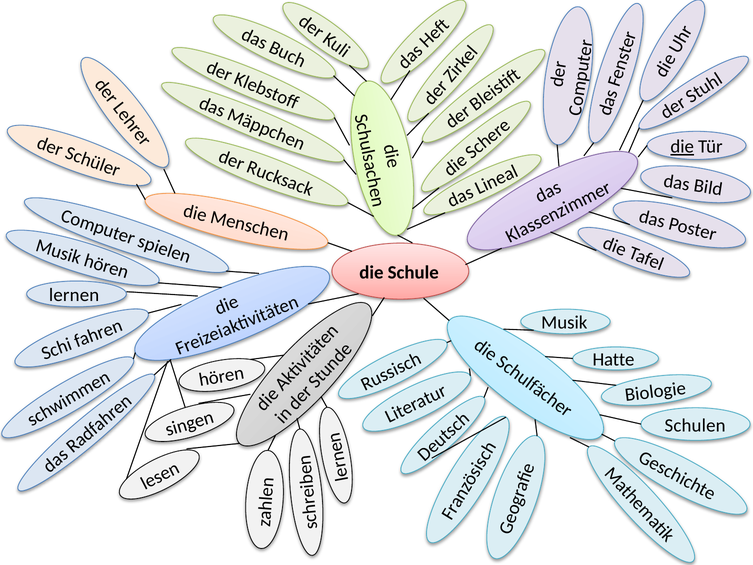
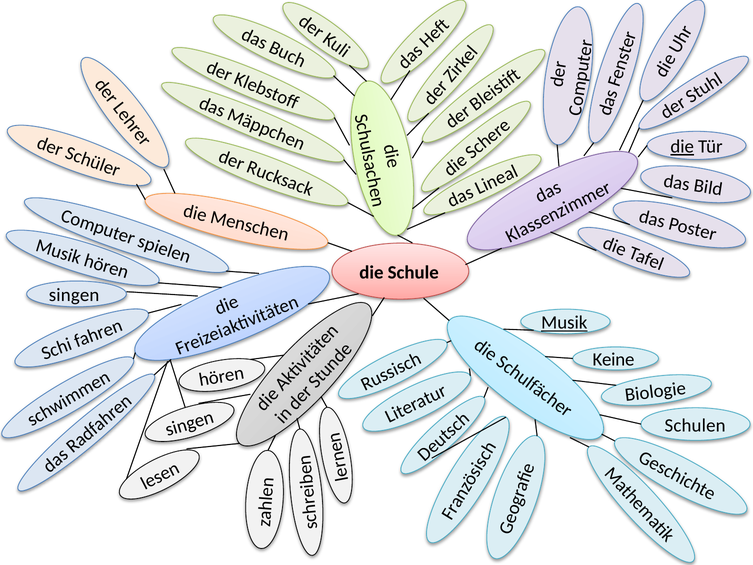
lernen: lernen -> singen (74, 295)
Musik underline: none -> present (564, 323)
Hatte: Hatte -> Keine (613, 360)
